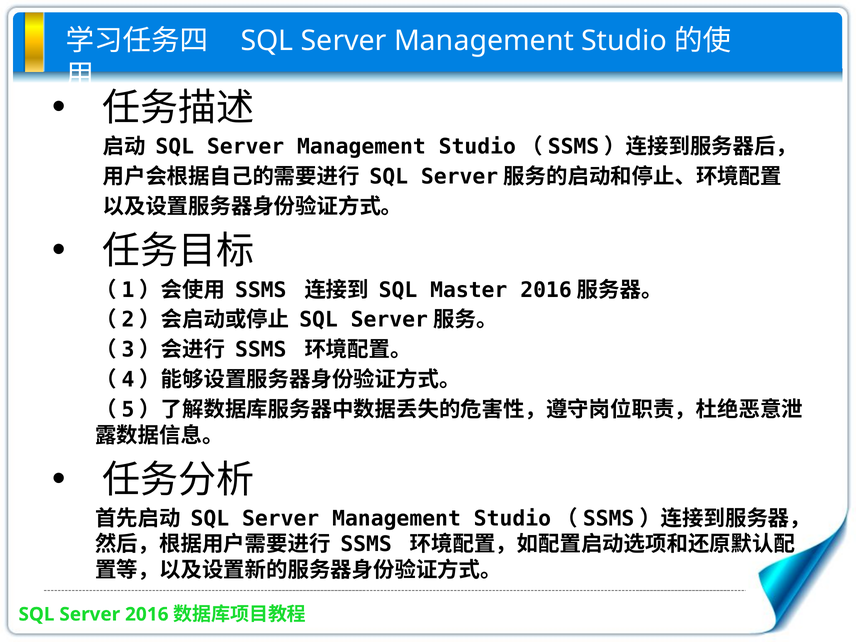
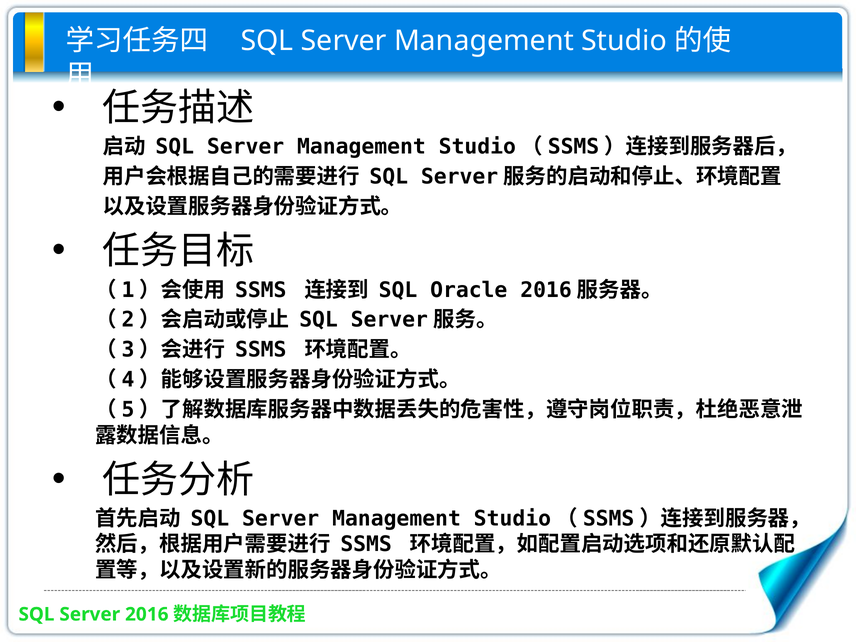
Master: Master -> Oracle (469, 290)
